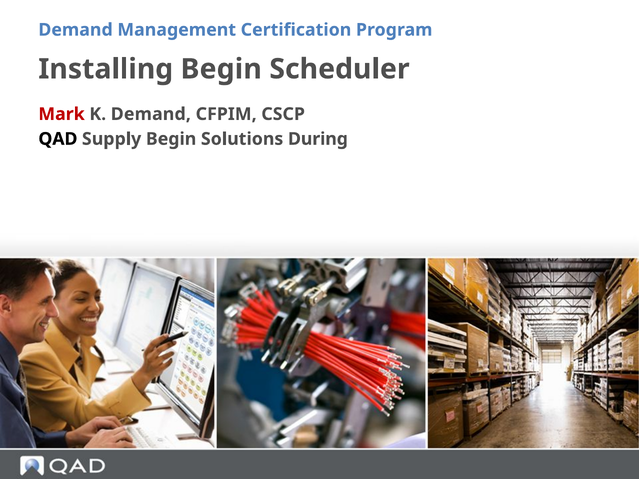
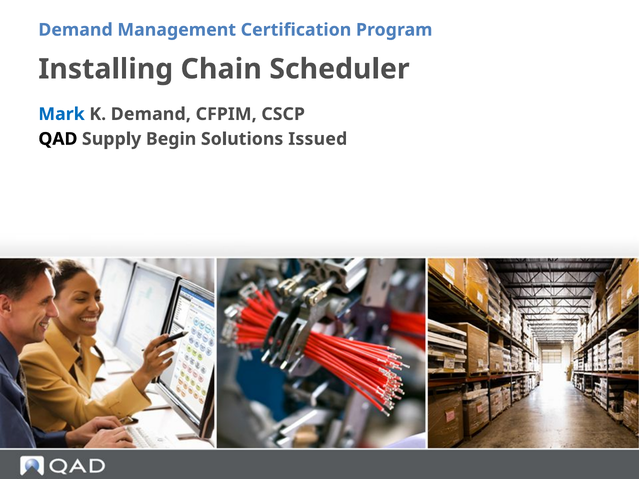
Installing Begin: Begin -> Chain (221, 69)
Mark colour: red -> blue (62, 114)
During: During -> Issued (318, 139)
